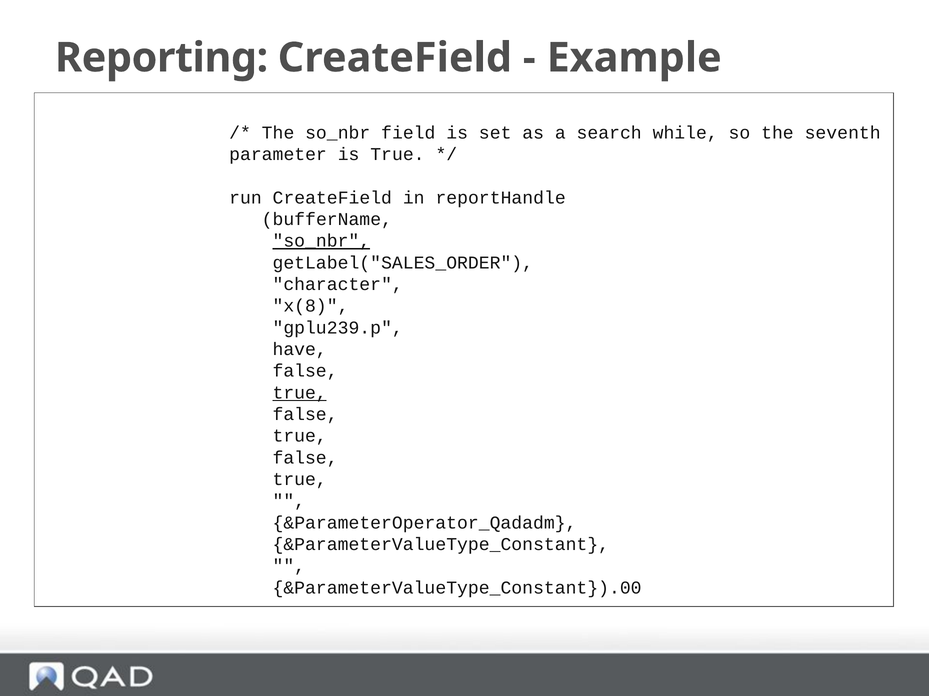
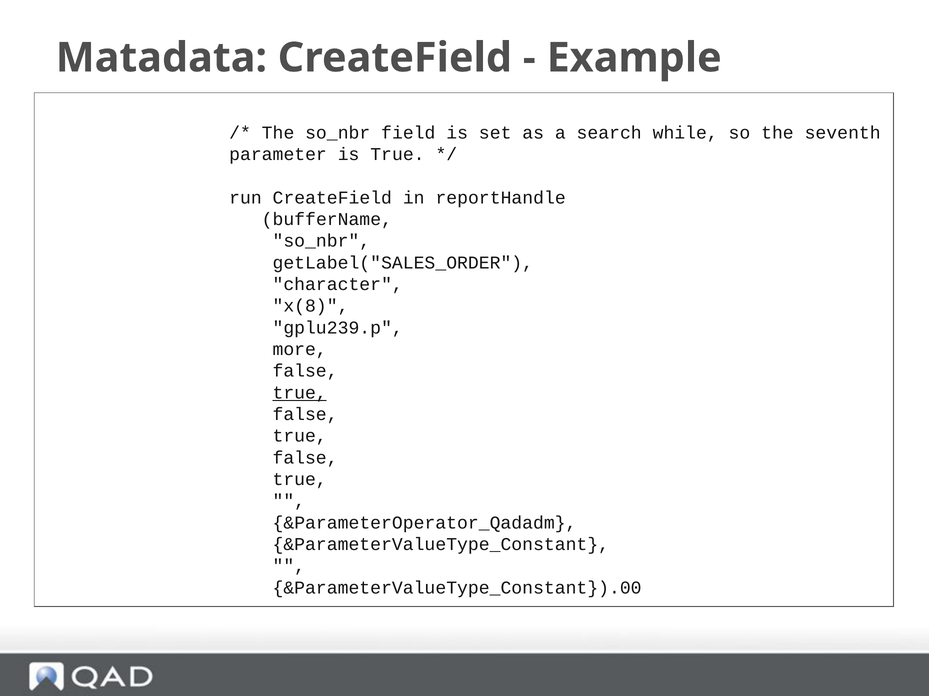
Reporting: Reporting -> Matadata (161, 58)
so_nbr underline: present -> none (321, 241)
have: have -> more (300, 350)
